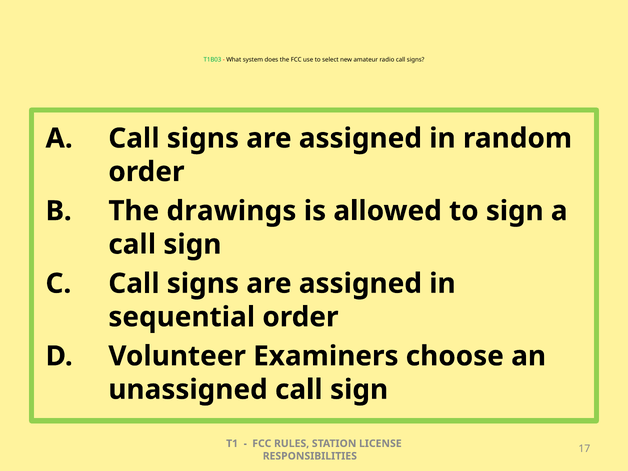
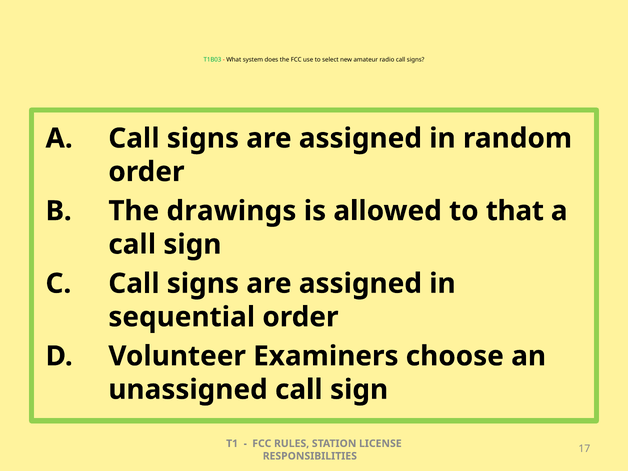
to sign: sign -> that (515, 211)
